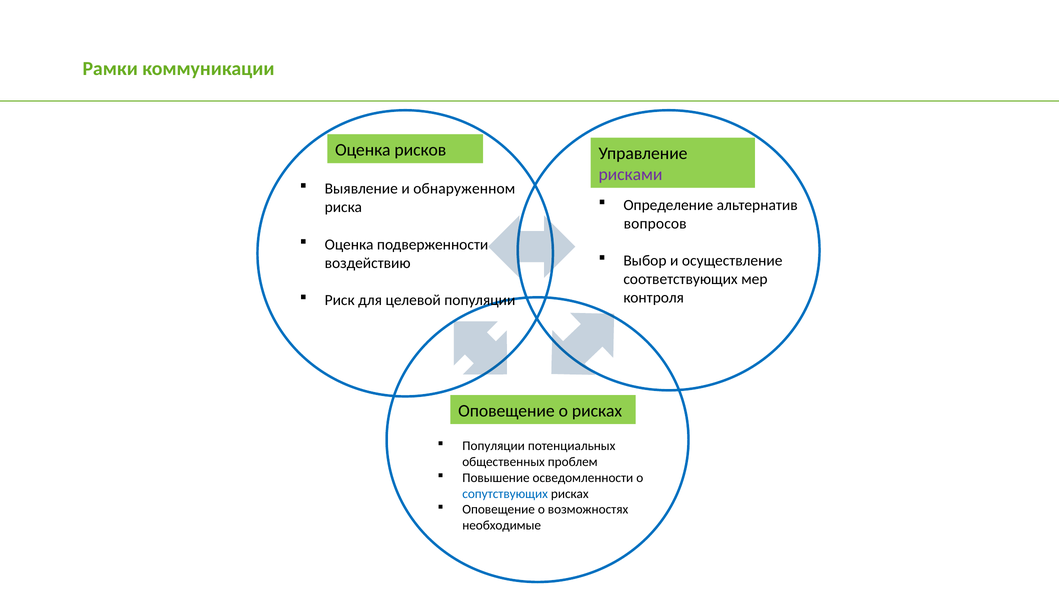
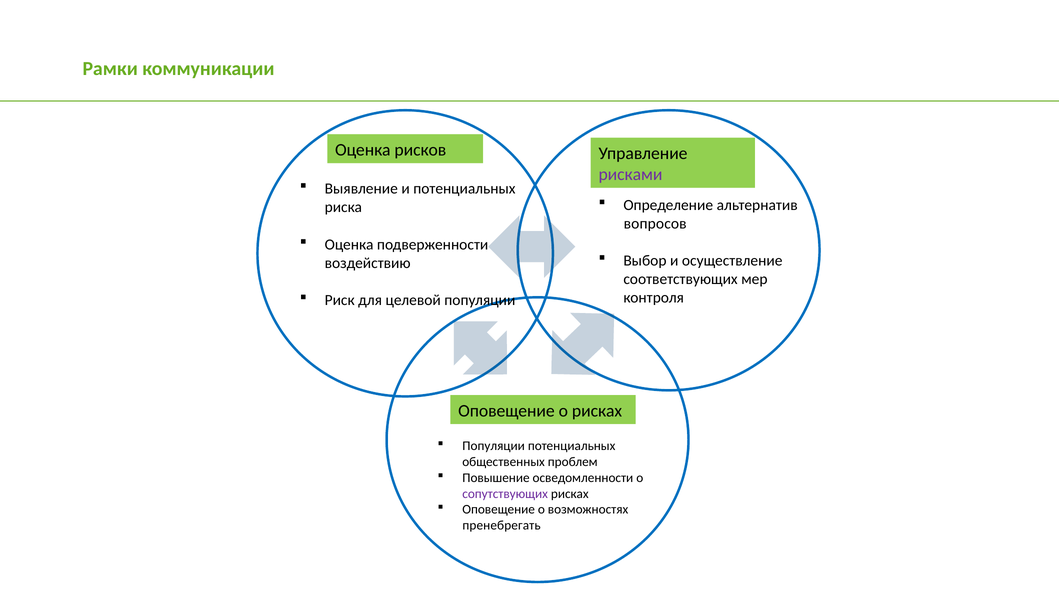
и обнаруженном: обнаруженном -> потенциальных (464, 189)
сопутствующих colour: blue -> purple (505, 493)
необходимые: необходимые -> пренебрегать (502, 525)
